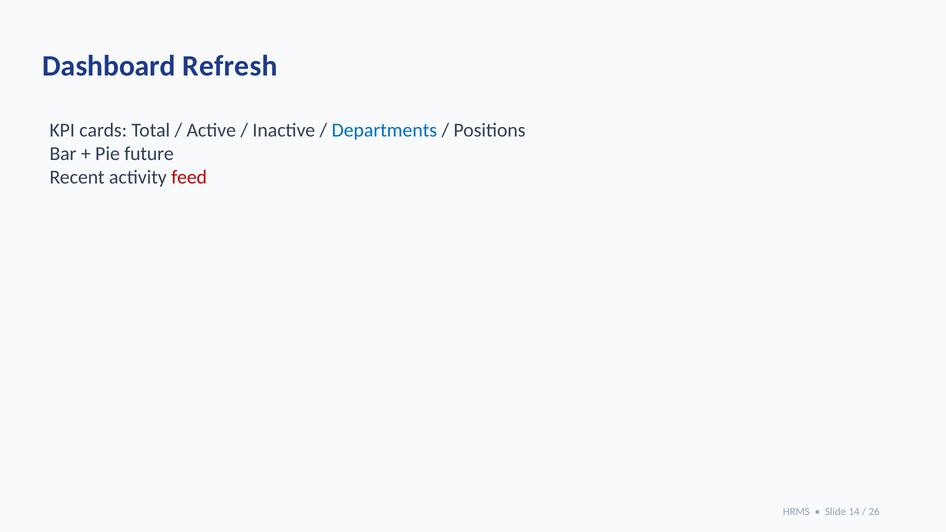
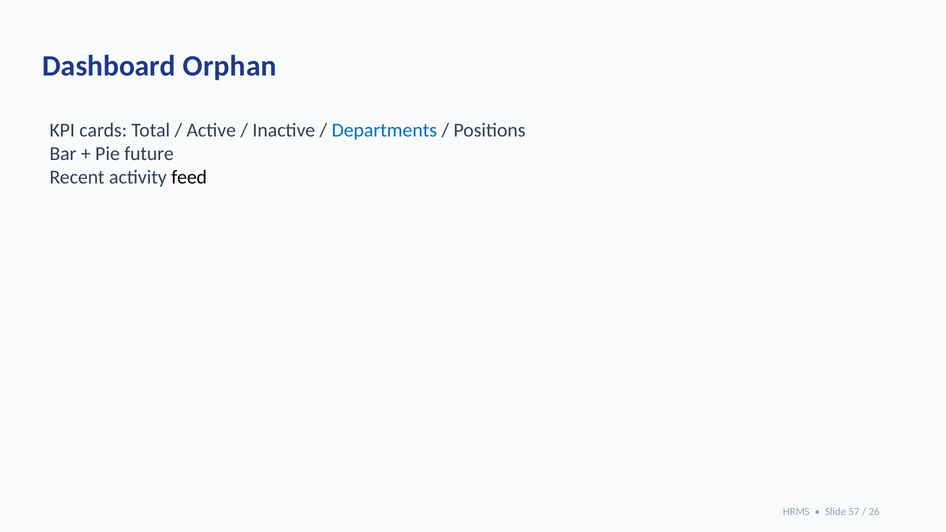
Refresh: Refresh -> Orphan (230, 66)
feed colour: red -> black (189, 178)
14: 14 -> 57 (854, 512)
